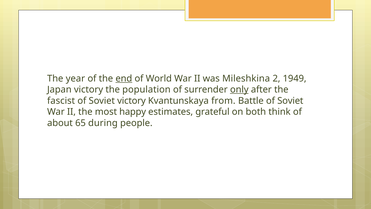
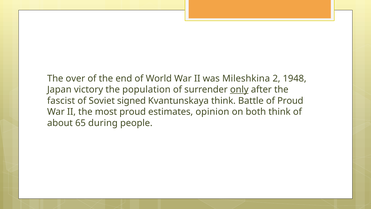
year: year -> over (75, 78)
end underline: present -> none (124, 78)
1949: 1949 -> 1948 (295, 78)
Soviet victory: victory -> signed (131, 101)
Kvantunskaya from: from -> think (223, 101)
Battle of Soviet: Soviet -> Proud (290, 101)
most happy: happy -> proud (133, 112)
grateful: grateful -> opinion (212, 112)
